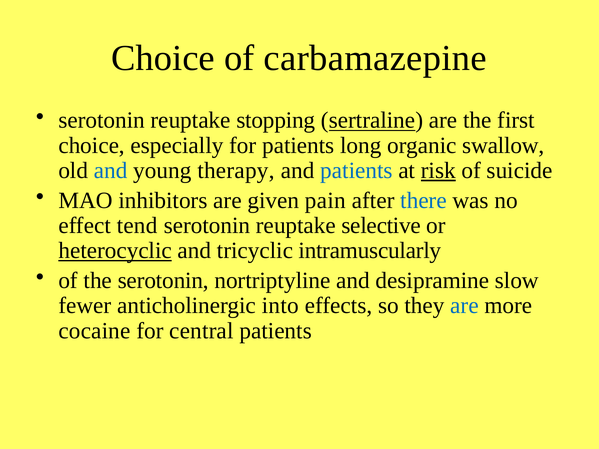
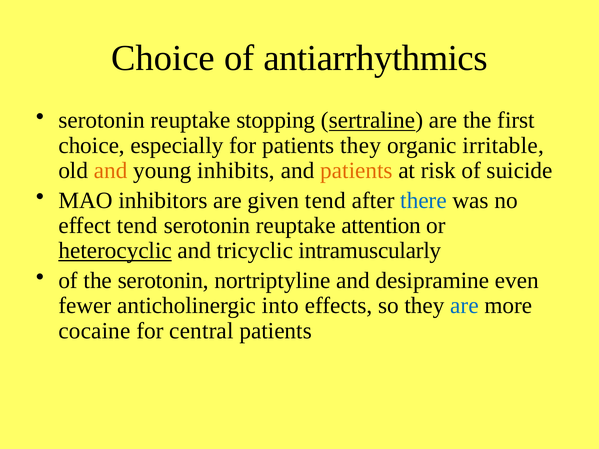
carbamazepine: carbamazepine -> antiarrhythmics (376, 58)
patients long: long -> they (361, 145)
swallow: swallow -> irritable (503, 145)
and colour: blue -> orange (111, 171)
therapy: therapy -> inhibits (236, 171)
patients colour: blue -> orange (356, 171)
risk underline: present -> none (438, 171)
given pain: pain -> tend (325, 200)
selective: selective -> attention (381, 226)
slow: slow -> even (517, 281)
